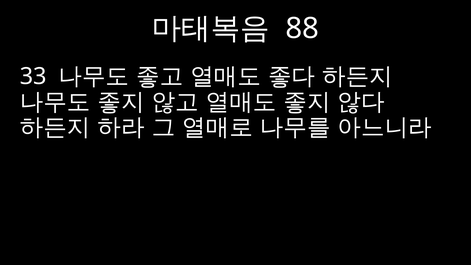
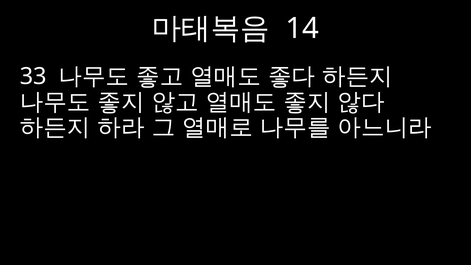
88: 88 -> 14 (302, 28)
